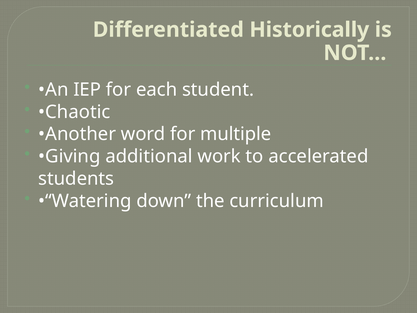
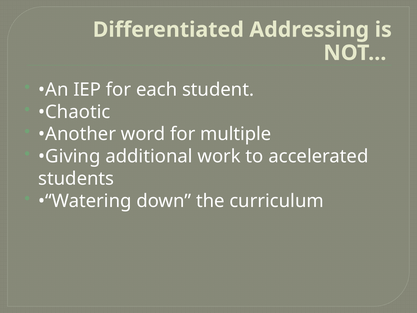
Historically: Historically -> Addressing (309, 30)
